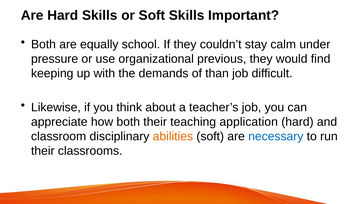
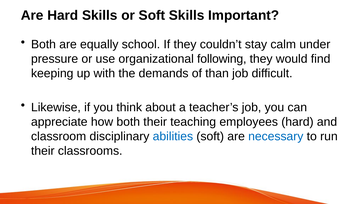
previous: previous -> following (222, 59)
application: application -> employees (249, 122)
abilities colour: orange -> blue (173, 136)
